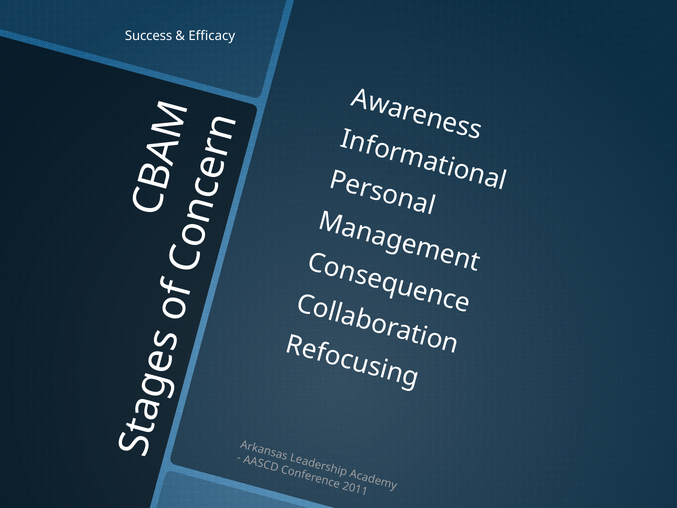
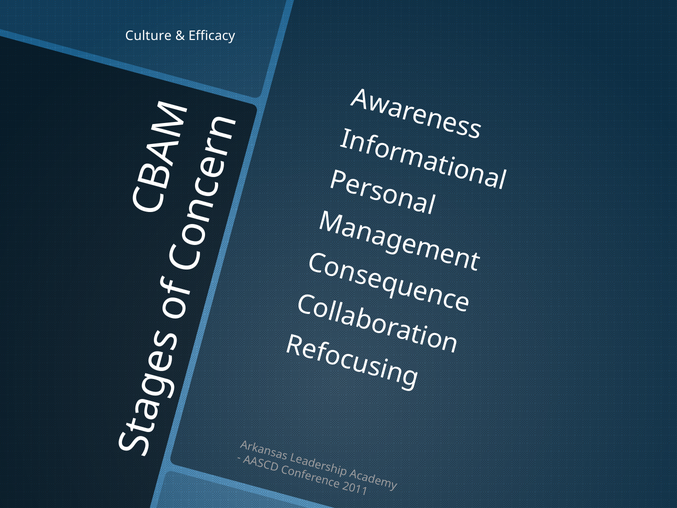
Success: Success -> Culture (148, 36)
